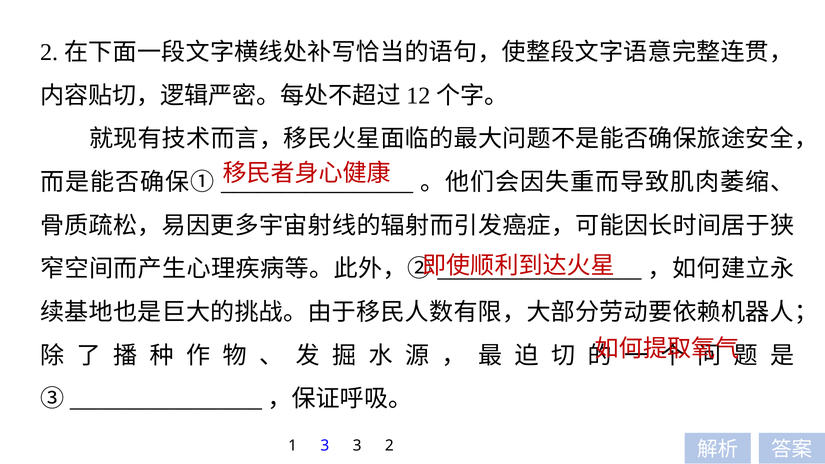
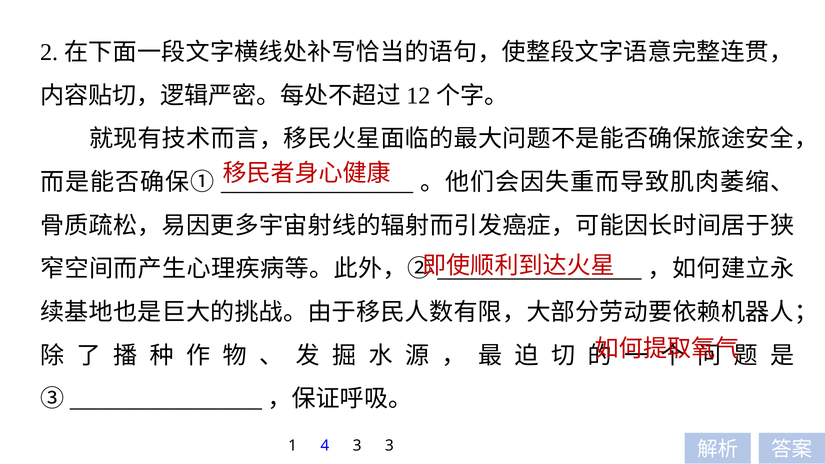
1 3: 3 -> 4 (325, 446)
3 2: 2 -> 3 (389, 446)
